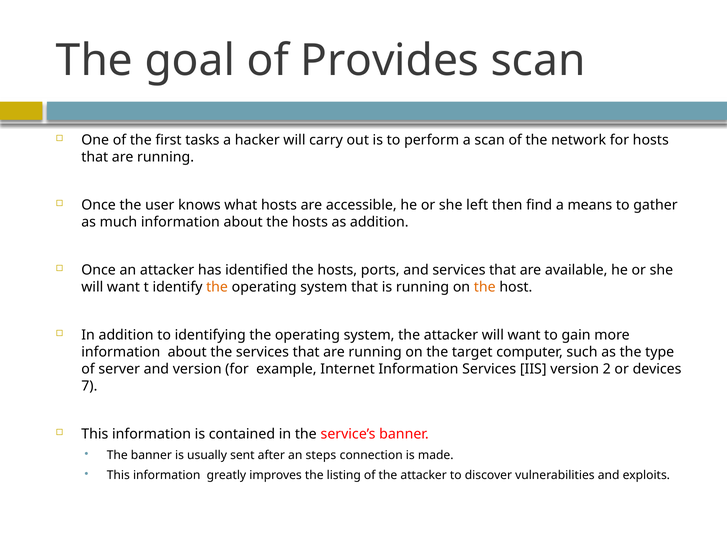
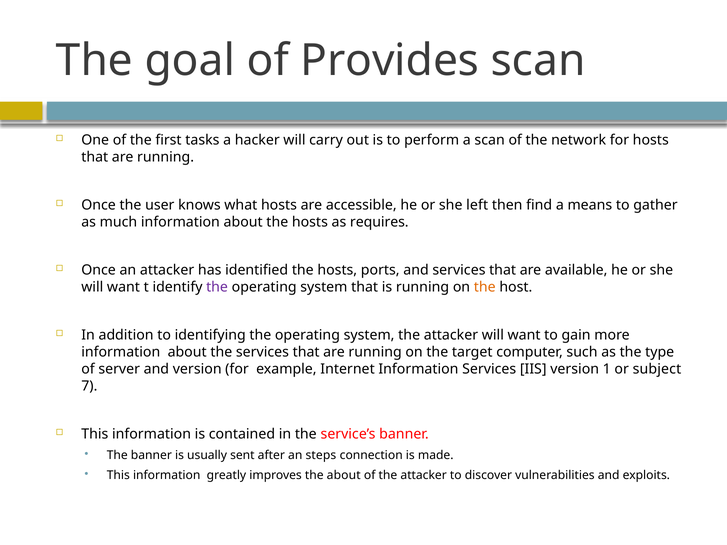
as addition: addition -> requires (379, 222)
the colour: orange -> purple (217, 287)
2: 2 -> 1 (607, 369)
devices: devices -> subject (657, 369)
the listing: listing -> about (344, 476)
